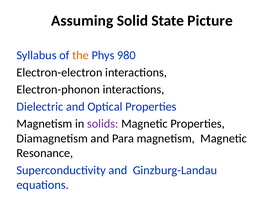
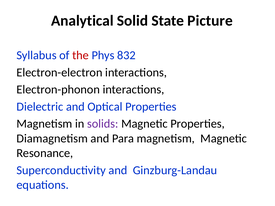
Assuming: Assuming -> Analytical (82, 21)
the colour: orange -> red (81, 55)
980: 980 -> 832 (126, 55)
